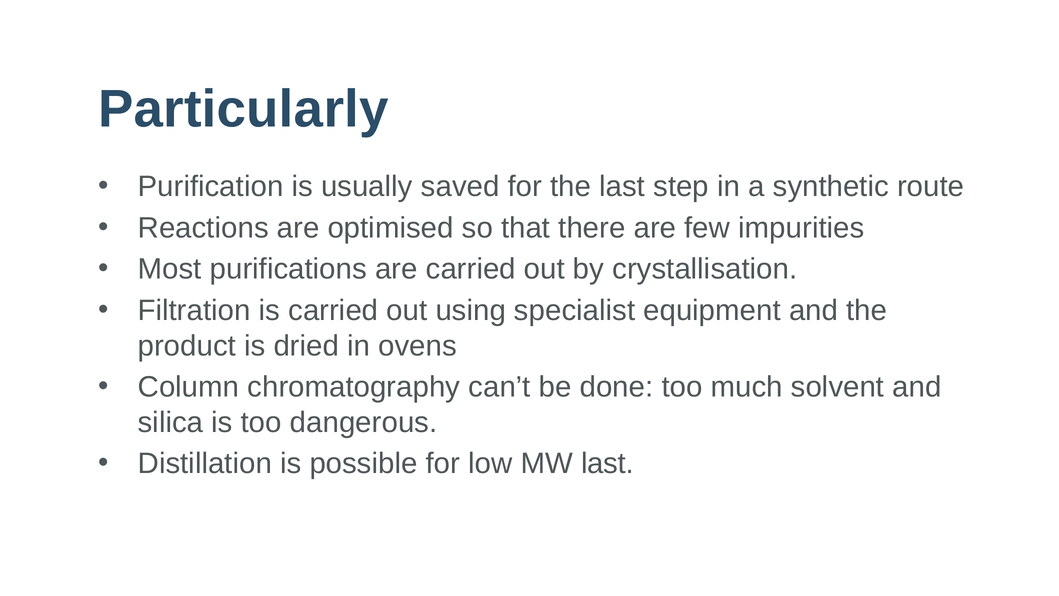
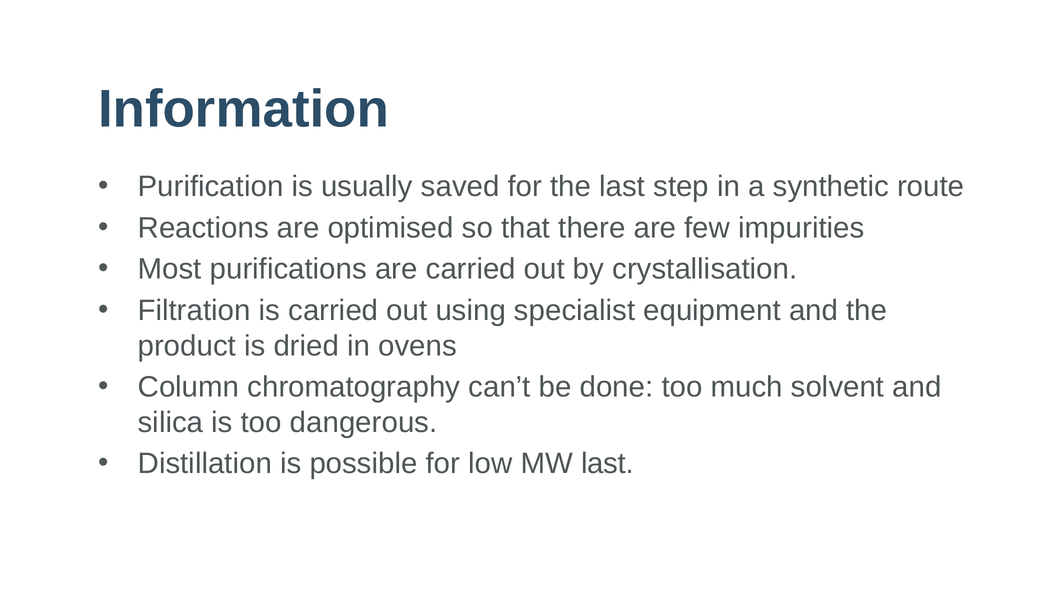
Particularly: Particularly -> Information (244, 109)
